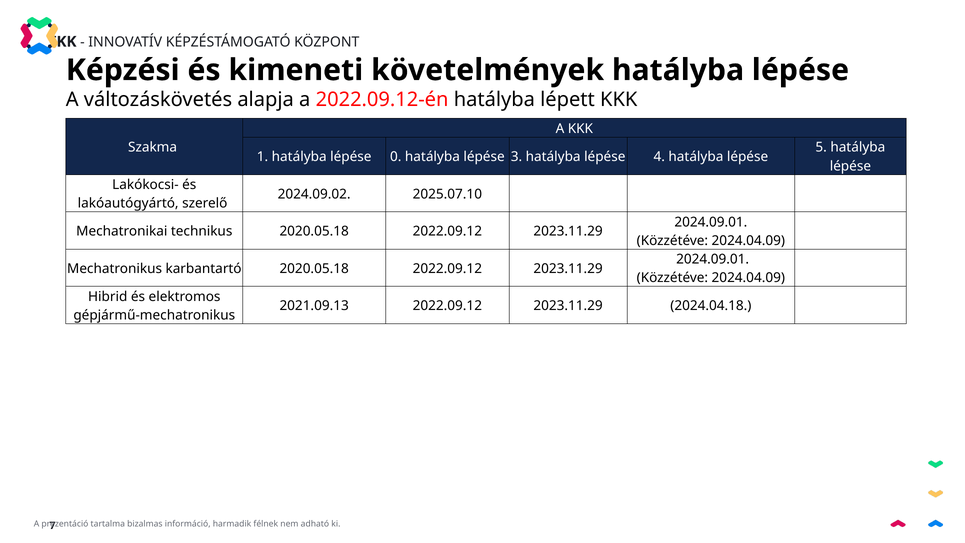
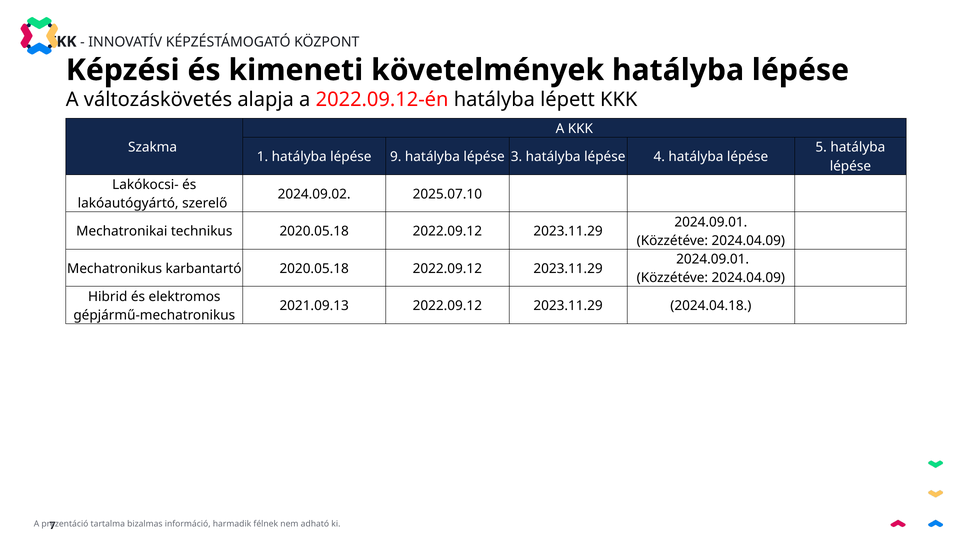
0: 0 -> 9 (396, 157)
